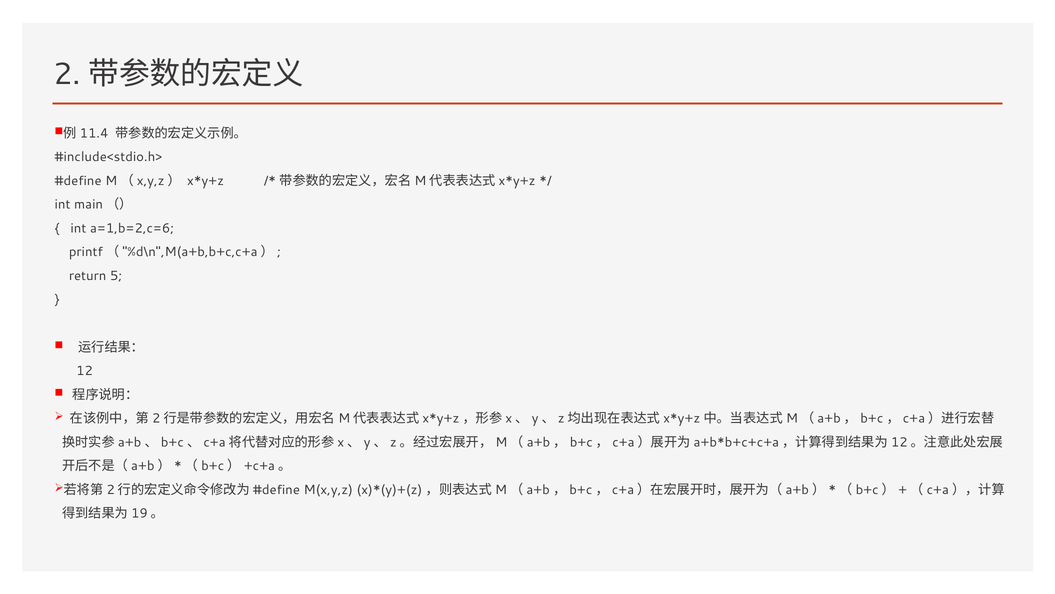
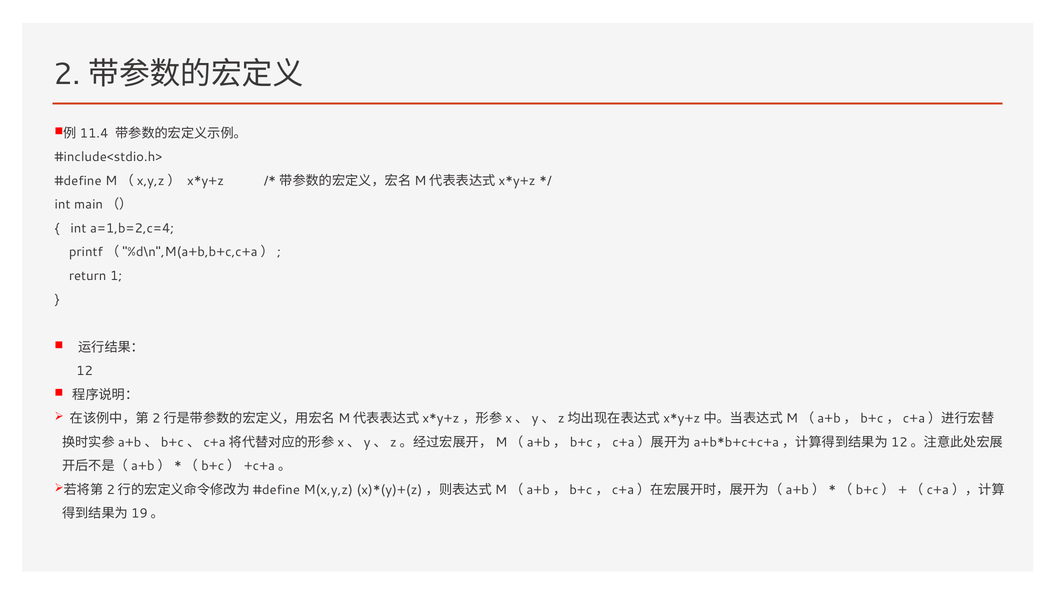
a=1,b=2,c=6: a=1,b=2,c=6 -> a=1,b=2,c=4 (132, 228)
5: 5 -> 1 (116, 276)
